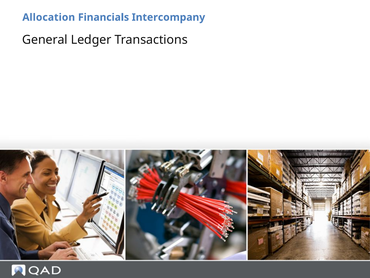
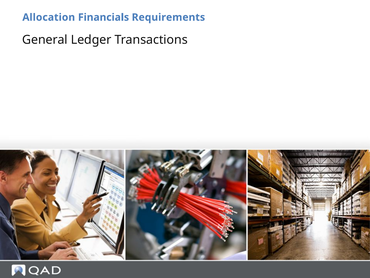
Intercompany: Intercompany -> Requirements (168, 17)
